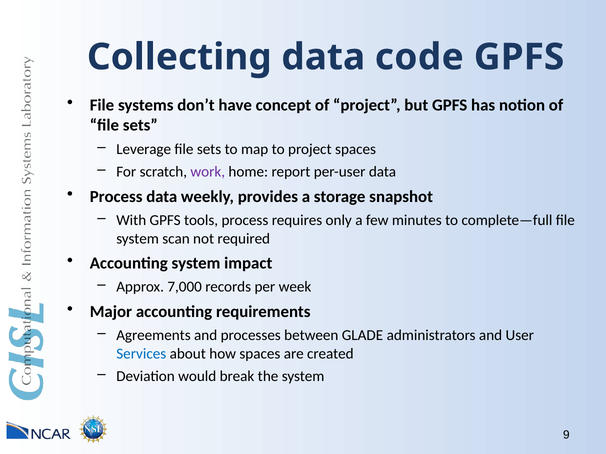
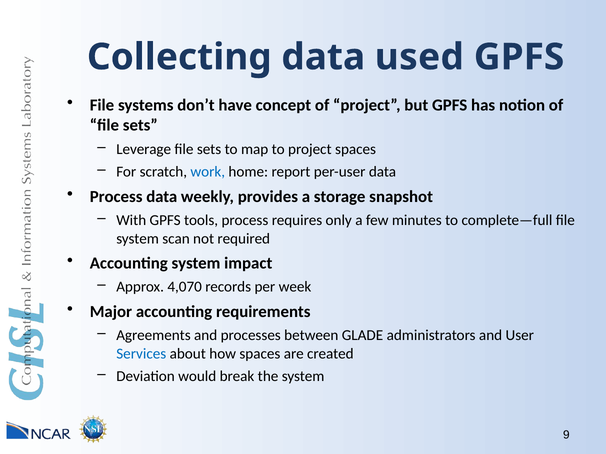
code: code -> used (419, 57)
work colour: purple -> blue (208, 172)
7,000: 7,000 -> 4,070 (185, 287)
